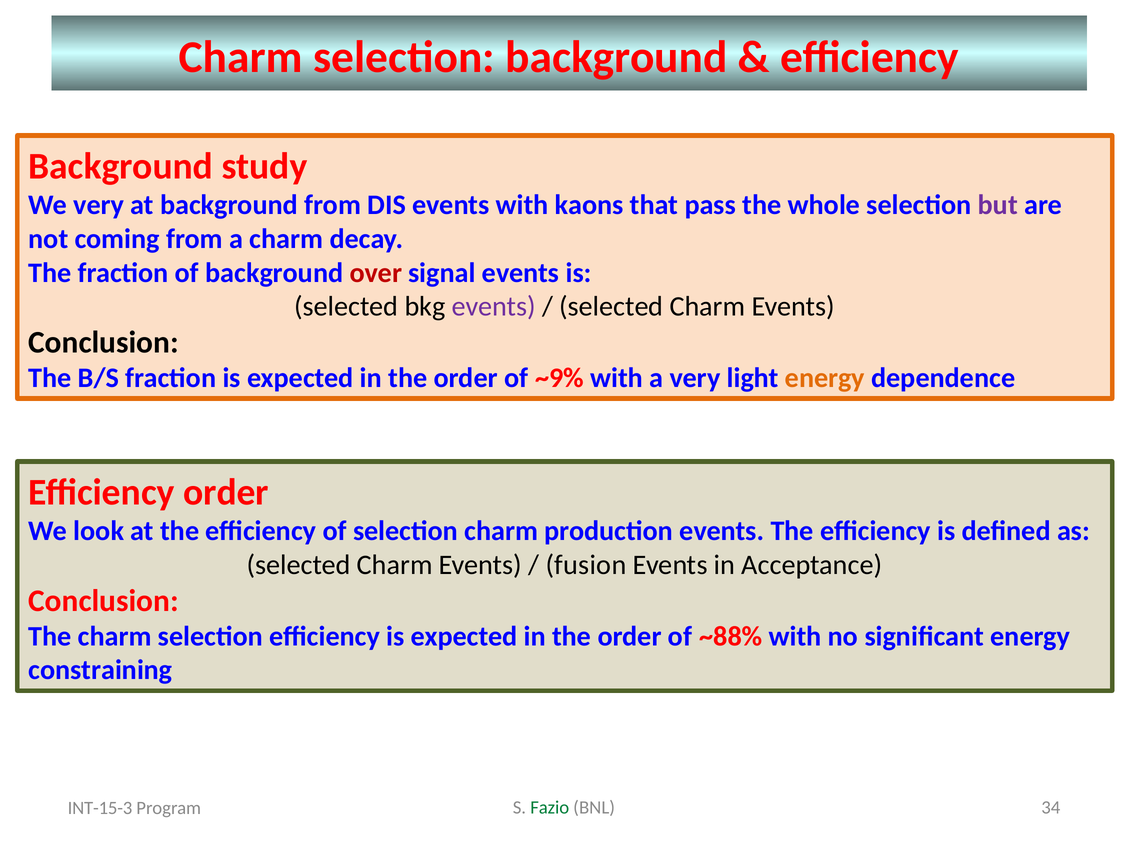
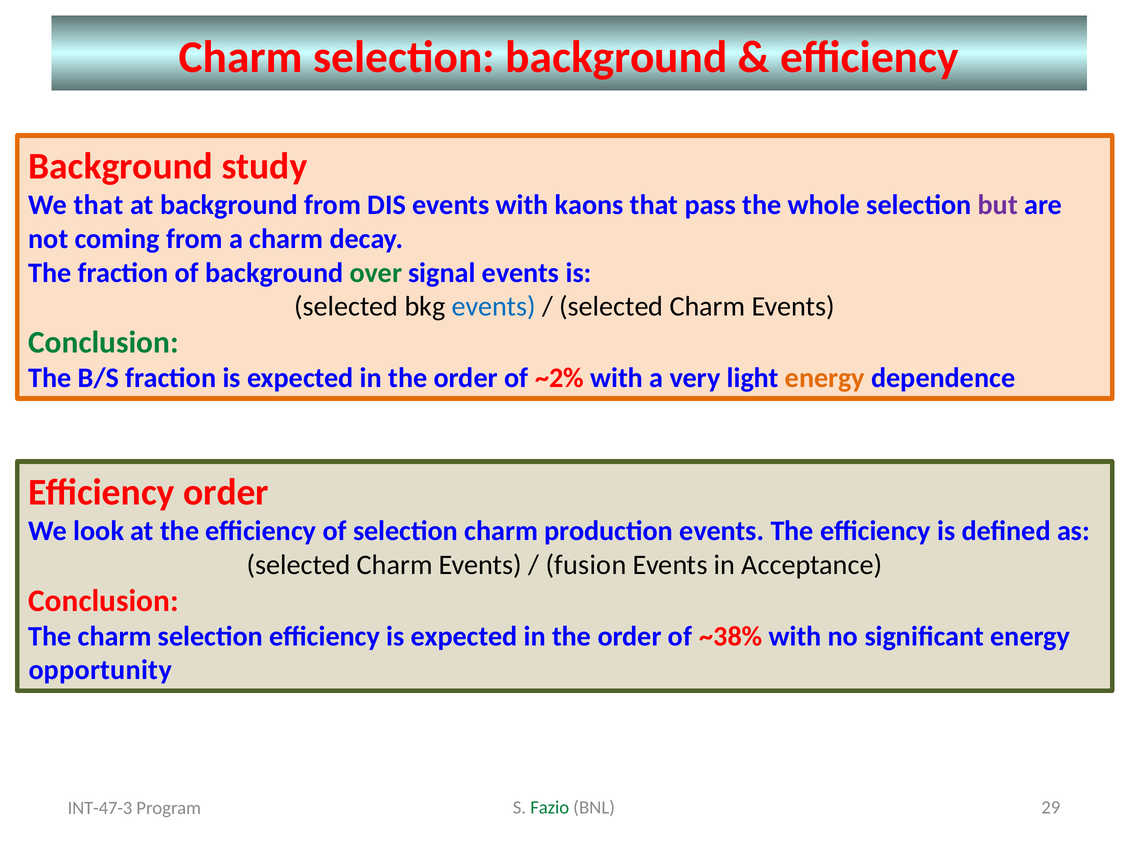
We very: very -> that (99, 205)
over colour: red -> green (376, 273)
events colour: purple -> blue (494, 307)
Conclusion colour: black -> green (104, 343)
~9%: ~9% -> ~2% (560, 378)
~88%: ~88% -> ~38% (731, 636)
constraining: constraining -> opportunity (100, 670)
34: 34 -> 29 (1051, 808)
INT-15-3: INT-15-3 -> INT-47-3 (100, 808)
